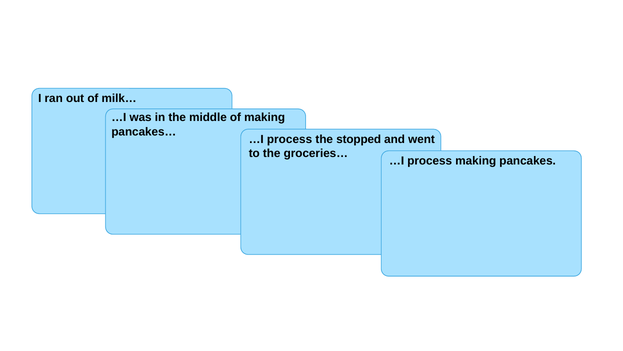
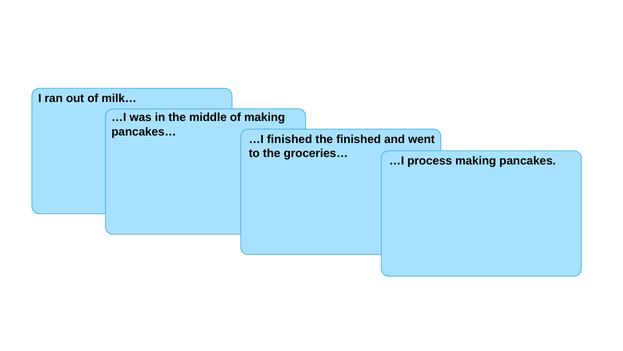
process: process -> finished (290, 139)
the stopped: stopped -> finished (359, 139)
